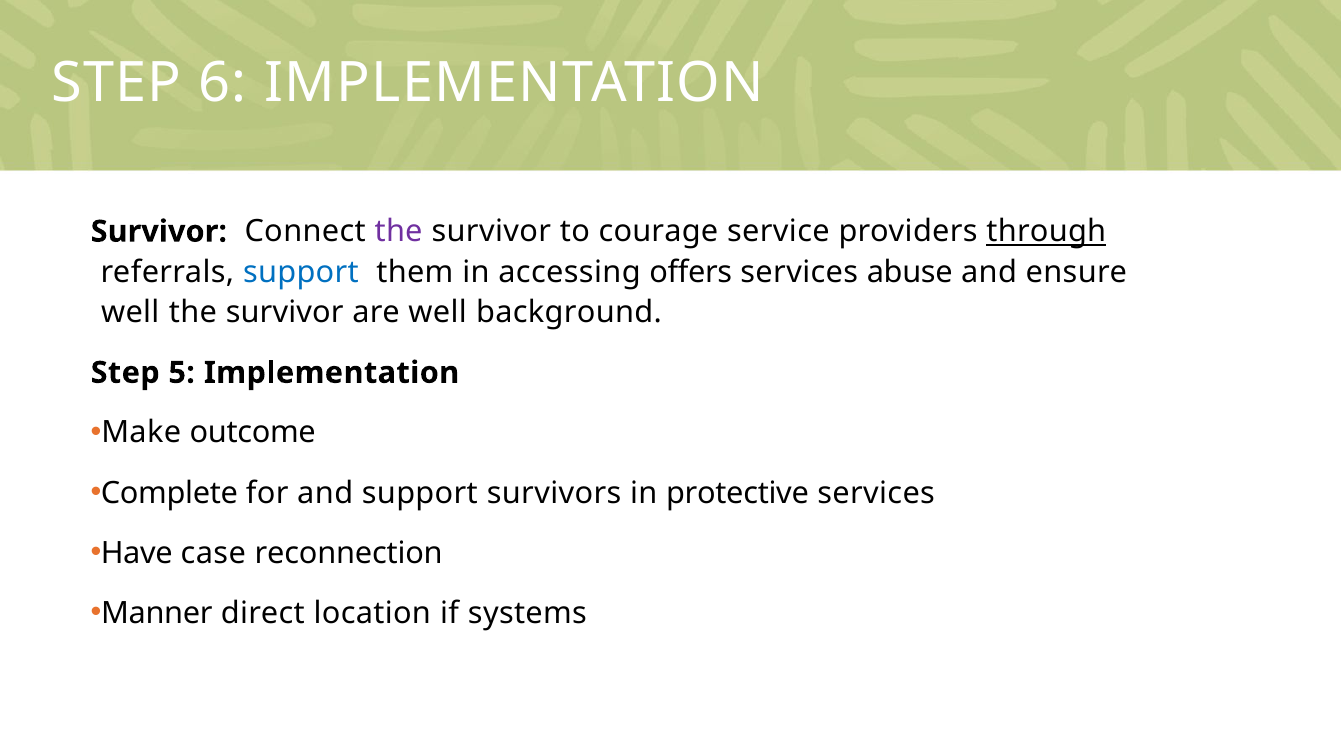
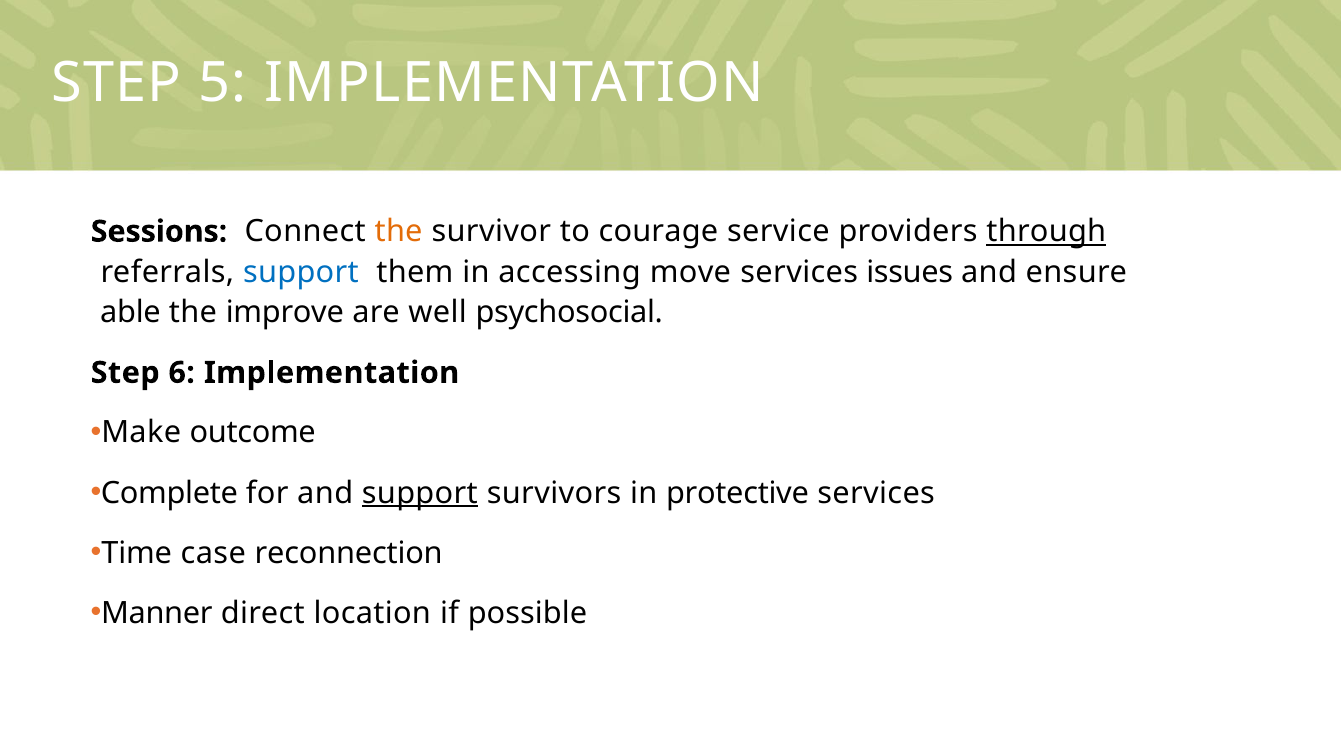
6: 6 -> 5 (223, 83)
Survivor: Survivor -> Sessions (159, 232)
the colour: purple -> orange (399, 232)
offers: offers -> move (690, 272)
abuse: abuse -> issues (910, 272)
well: well -> able (130, 313)
survivor: survivor -> improve (285, 313)
background: background -> psychosocial (569, 313)
5: 5 -> 6 (182, 373)
support underline: none -> present (420, 493)
Have: Have -> Time (137, 553)
systems: systems -> possible (528, 613)
